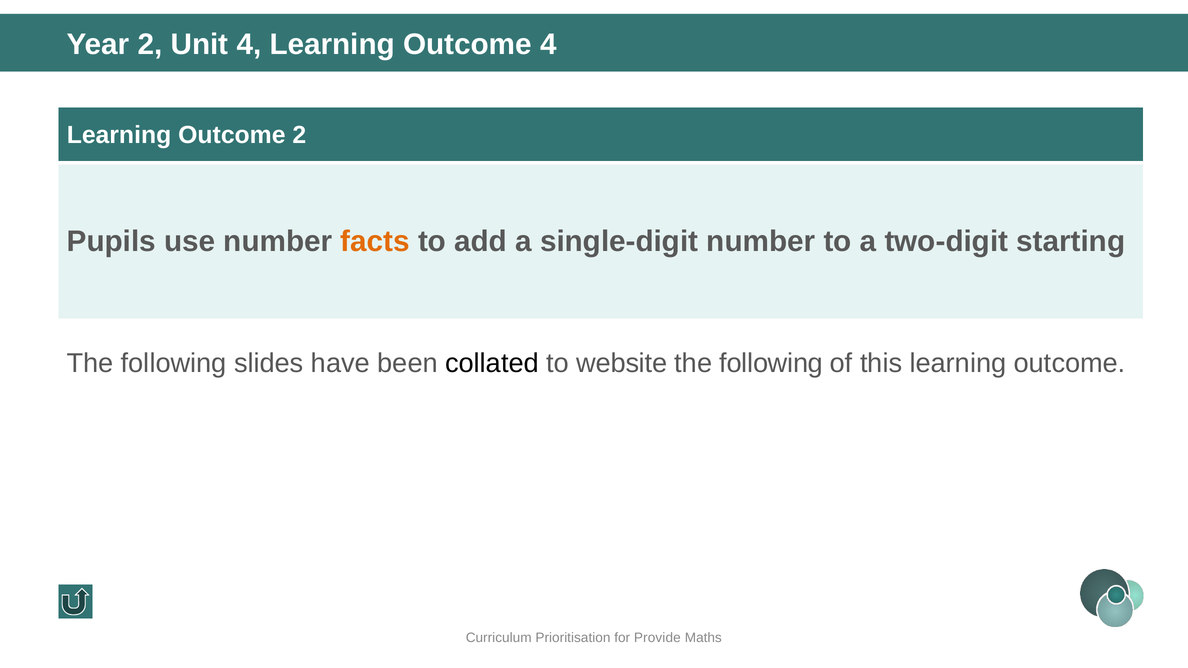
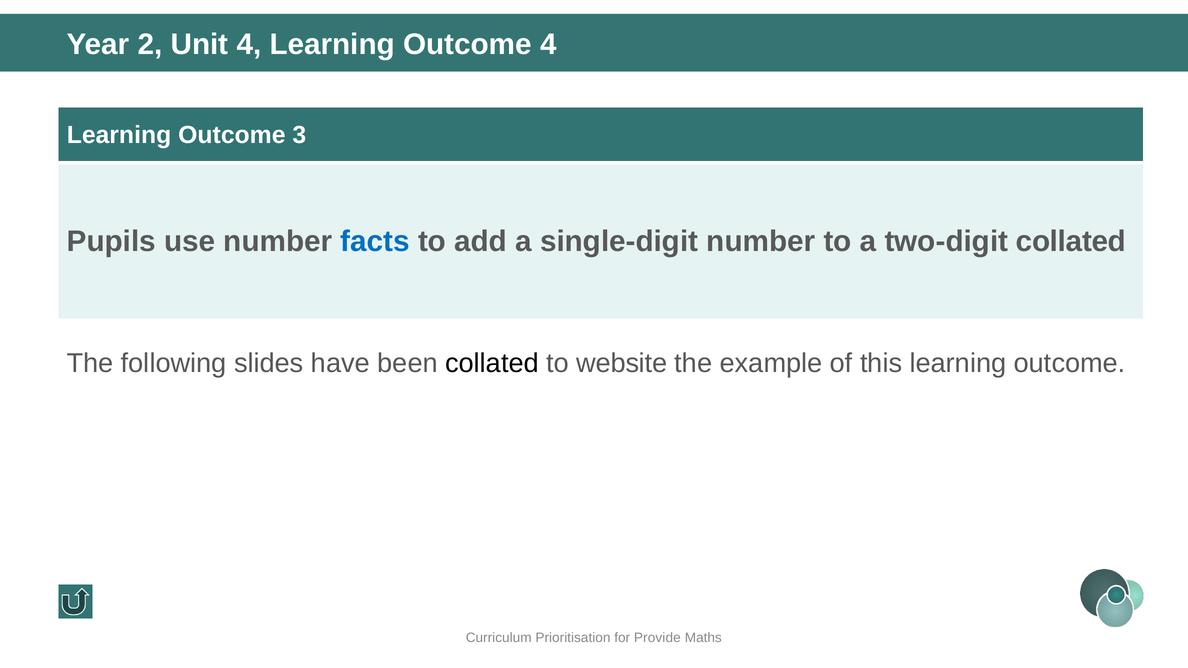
Outcome 2: 2 -> 3 (299, 135)
facts colour: orange -> blue (375, 242)
two-digit starting: starting -> collated (1071, 242)
following: following -> example (771, 363)
